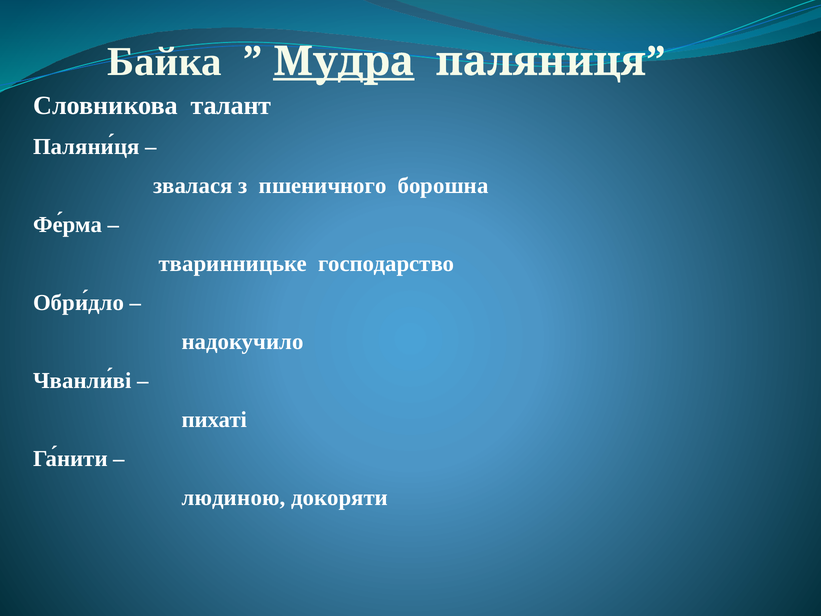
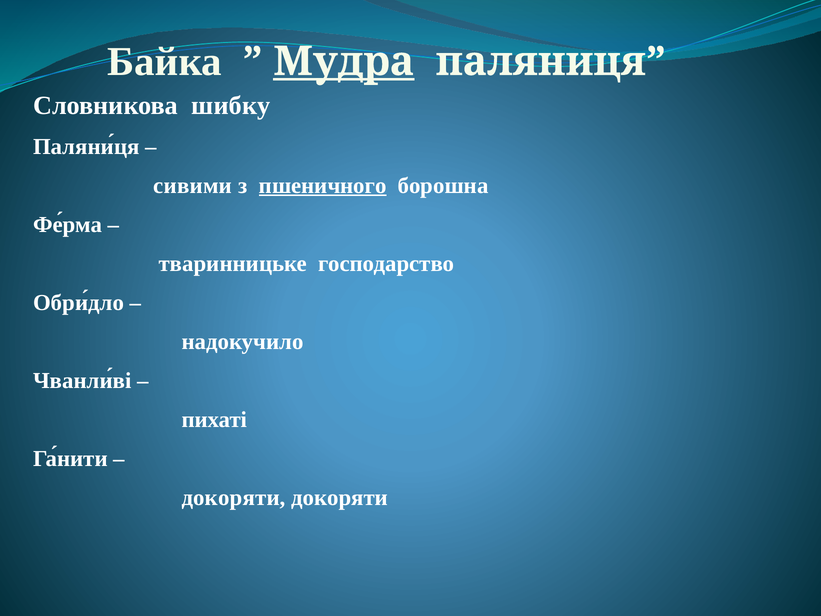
талант: талант -> шибку (231, 106)
звалася: звалася -> сивими (193, 185)
пшеничного underline: none -> present (323, 185)
людиною: людиною -> докоряти (234, 498)
